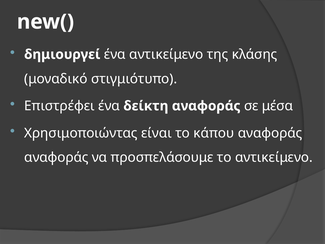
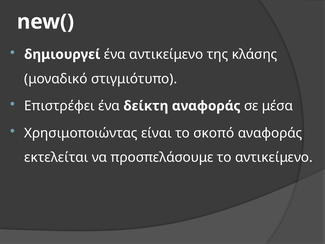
κάπου: κάπου -> σκοπό (214, 133)
αναφοράς: αναφοράς -> εκτελείται (56, 157)
